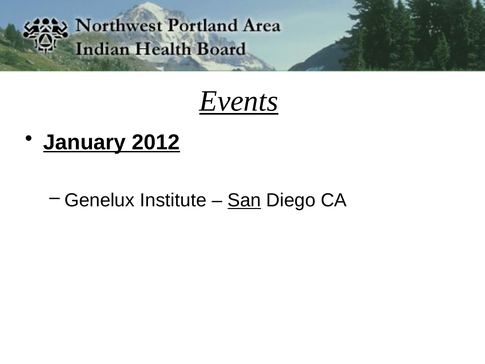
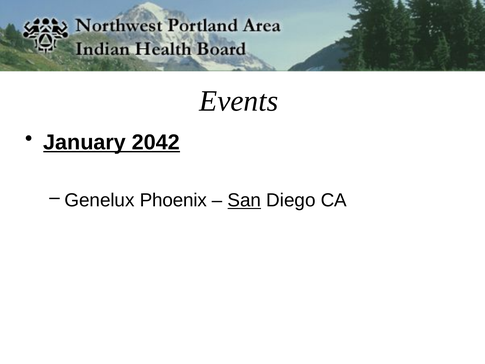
Events underline: present -> none (239, 101)
2012: 2012 -> 2042 (156, 142)
Institute: Institute -> Phoenix (173, 200)
